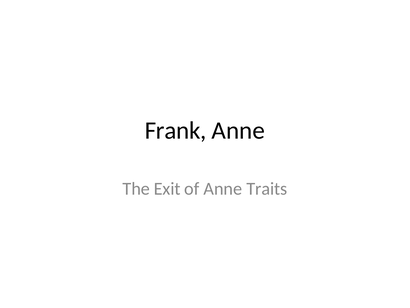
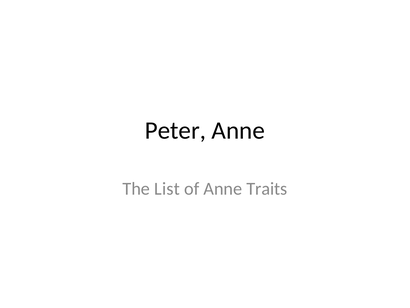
Frank: Frank -> Peter (175, 130)
Exit: Exit -> List (167, 189)
